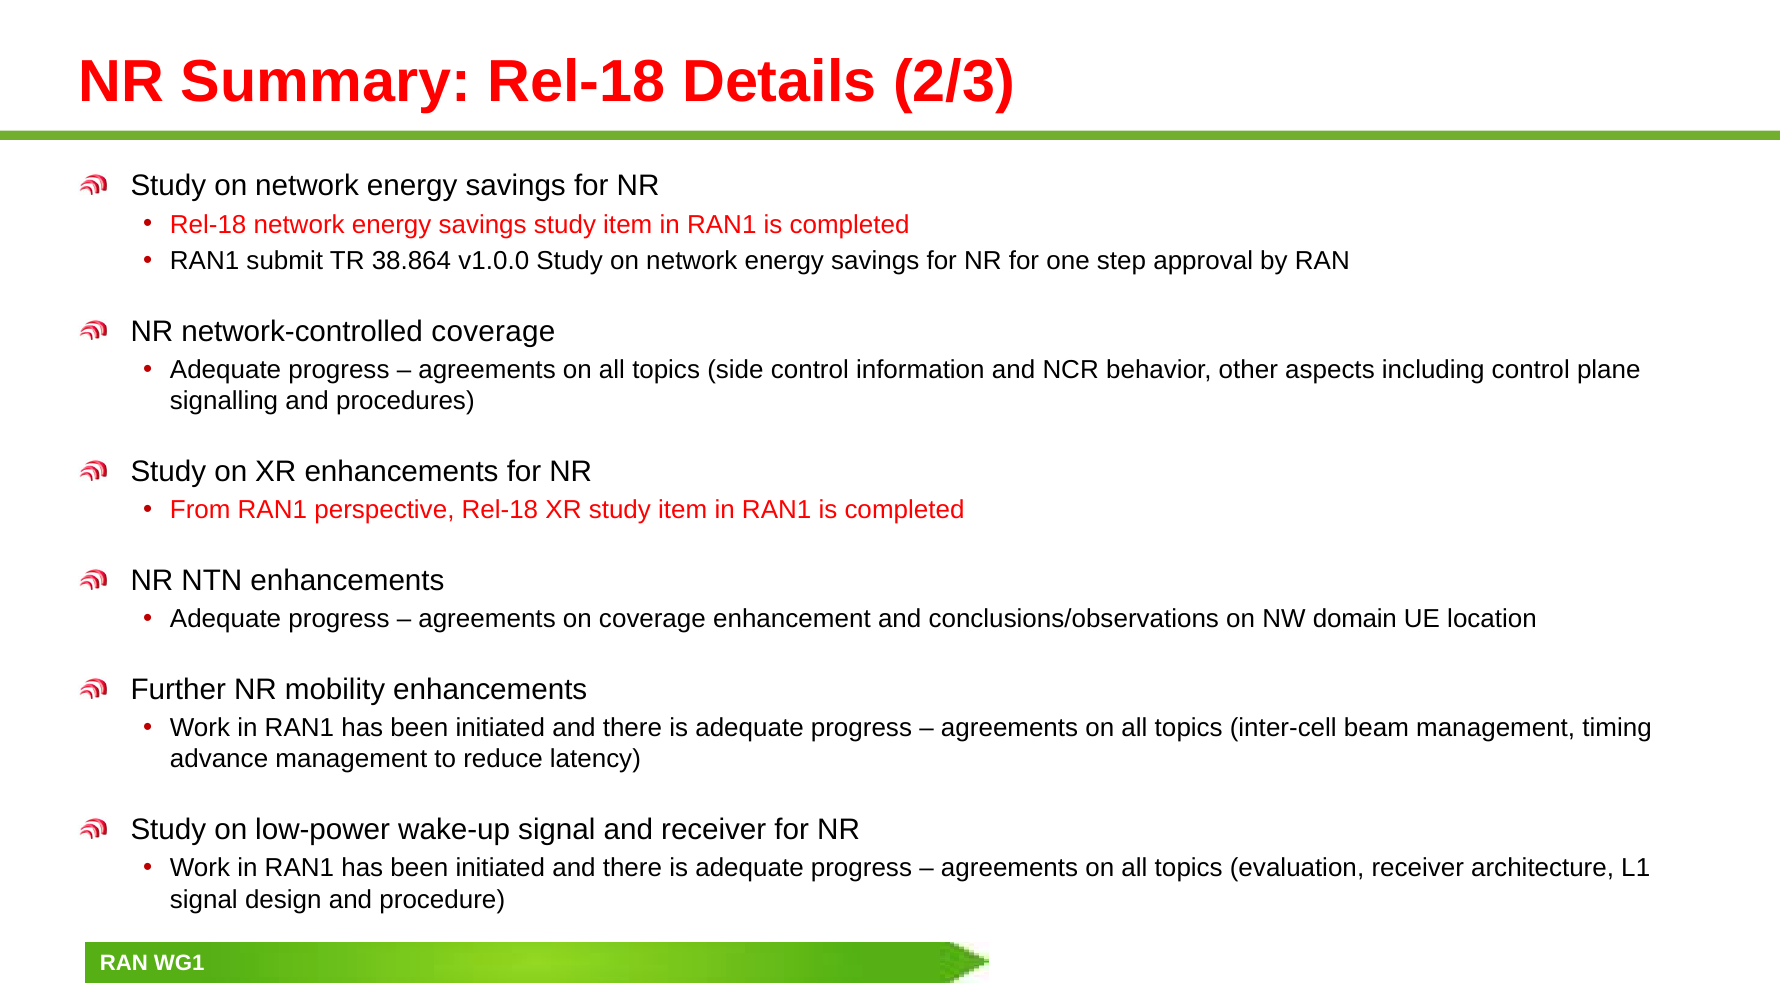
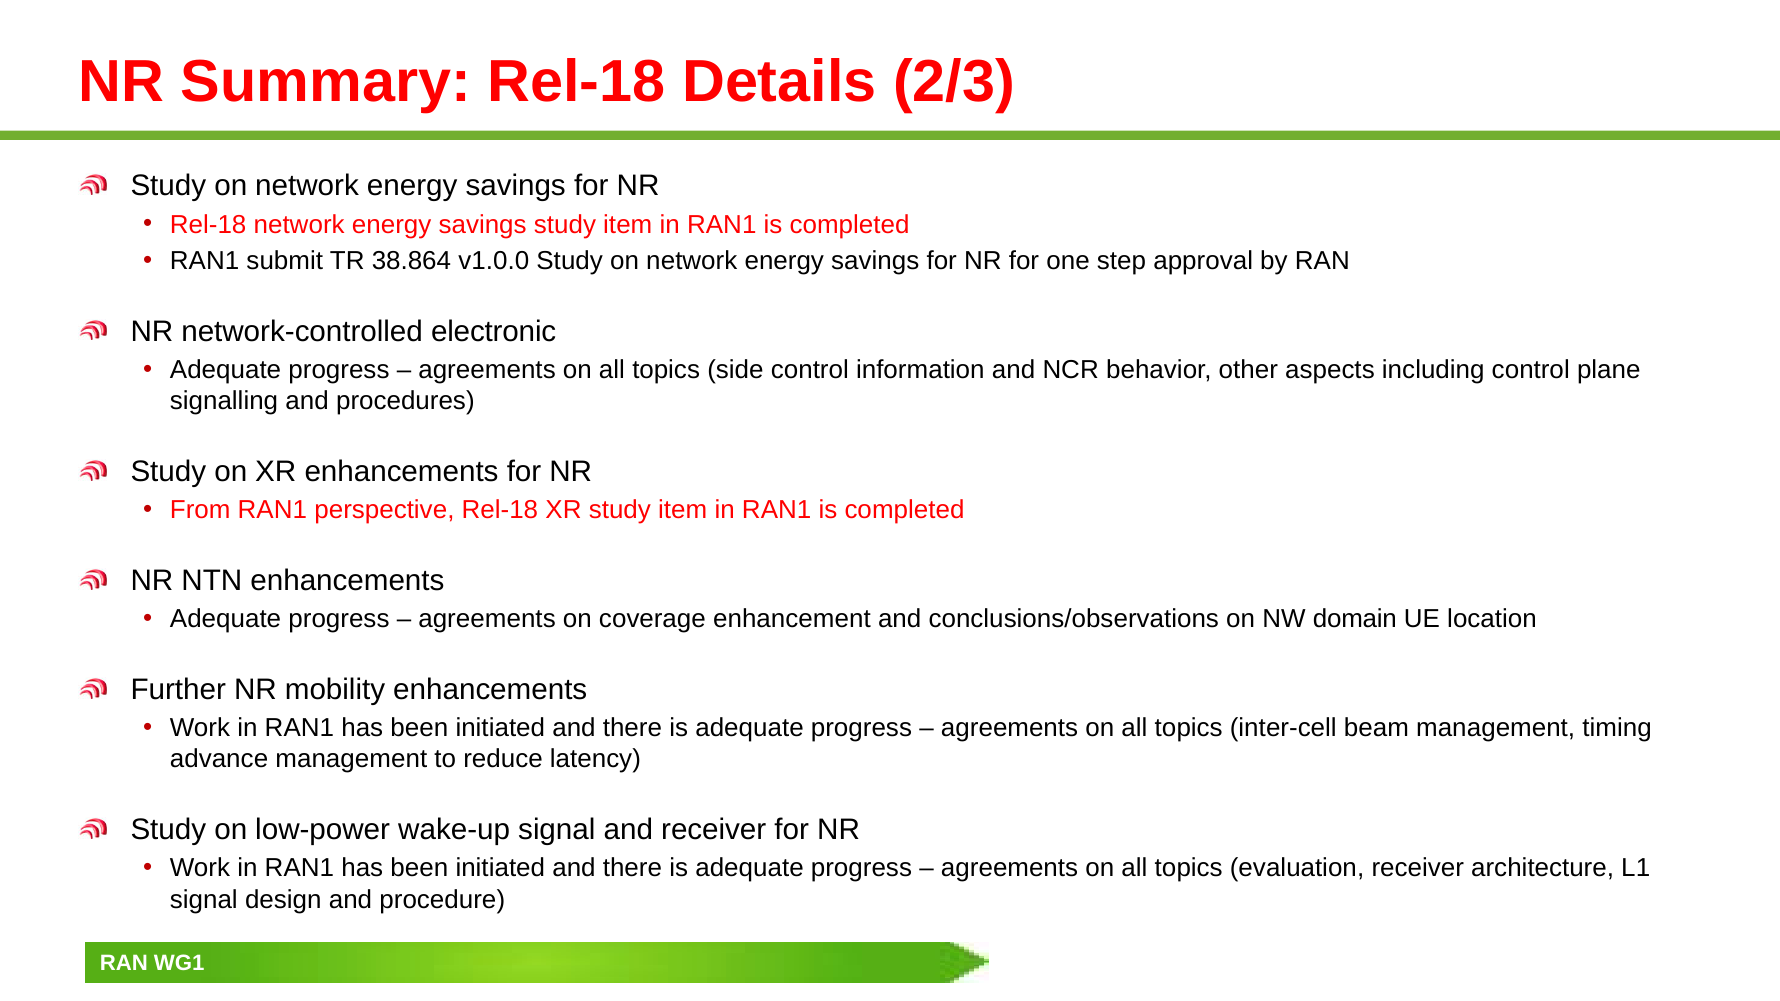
network-controlled coverage: coverage -> electronic (494, 332)
